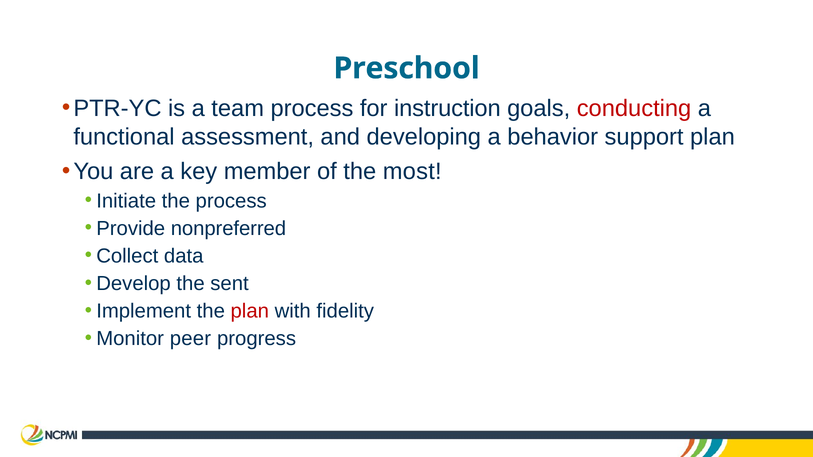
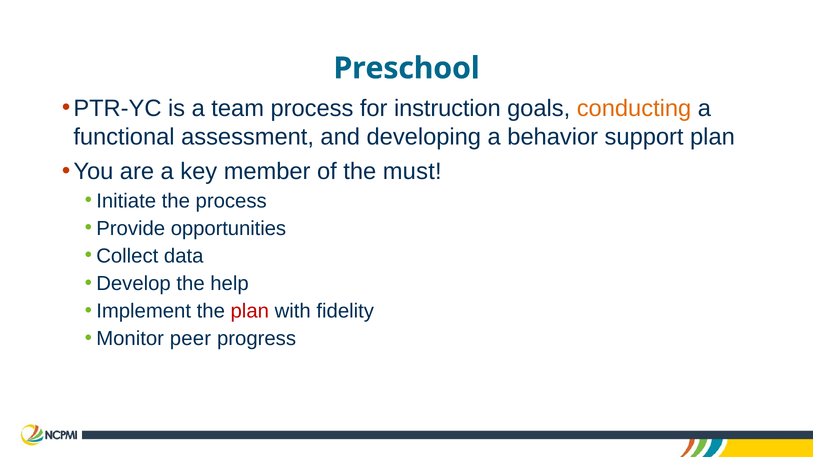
conducting colour: red -> orange (634, 108)
most: most -> must (412, 172)
nonpreferred: nonpreferred -> opportunities (228, 229)
sent: sent -> help (229, 284)
